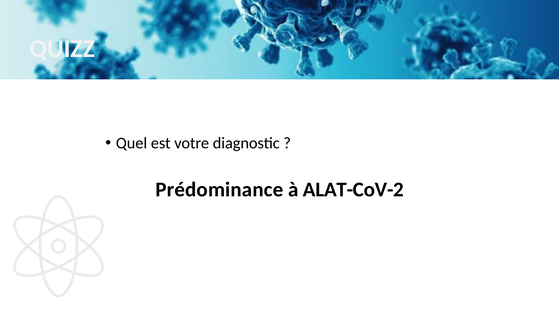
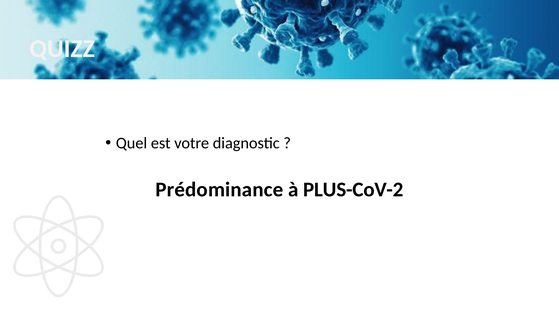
ALAT-CoV-2: ALAT-CoV-2 -> PLUS-CoV-2 (353, 190)
